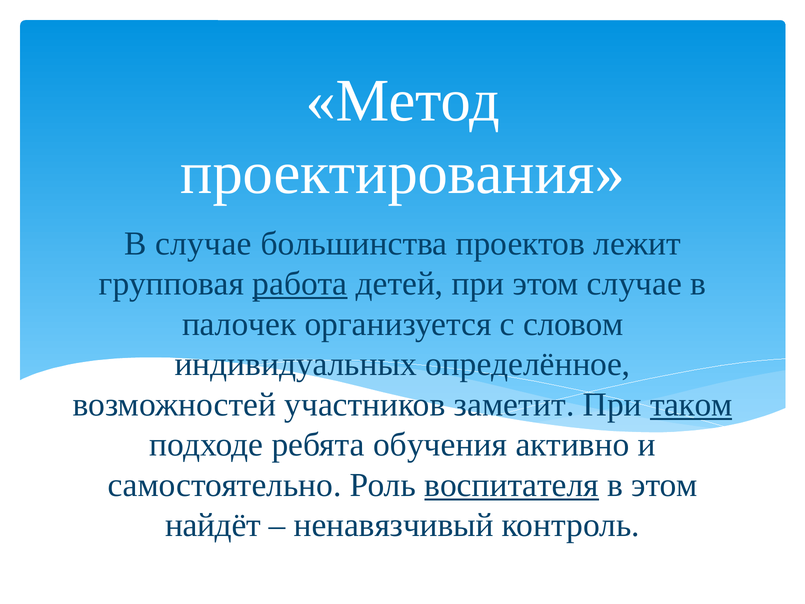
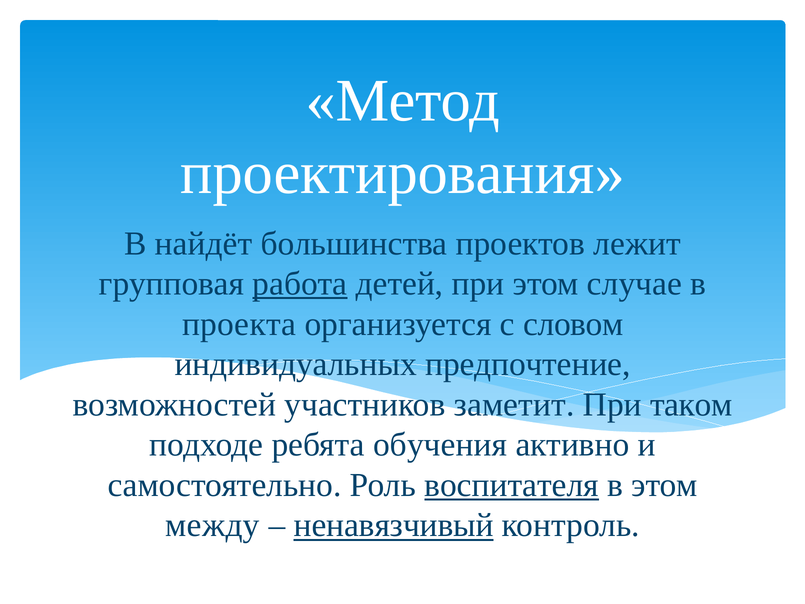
В случае: случае -> найдёт (204, 243)
палочек: палочек -> проекта (239, 324)
определённое: определённое -> предпочтение (528, 364)
таком underline: present -> none (691, 404)
найдёт: найдёт -> между (213, 525)
ненавязчивый underline: none -> present (394, 525)
